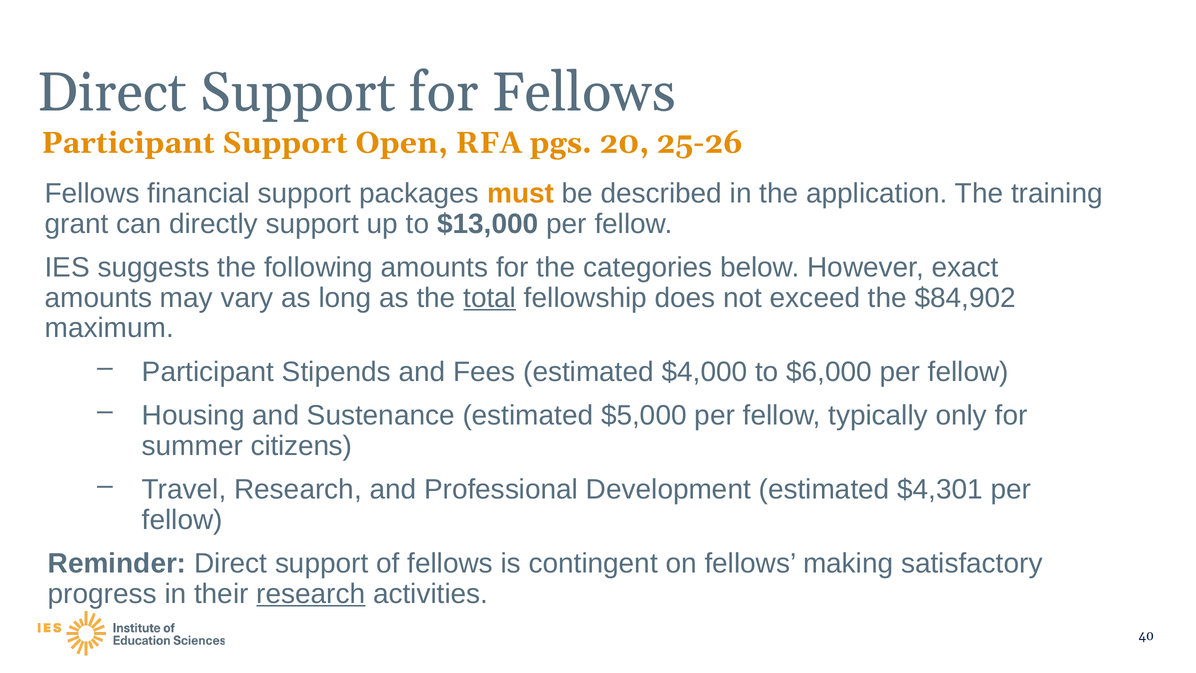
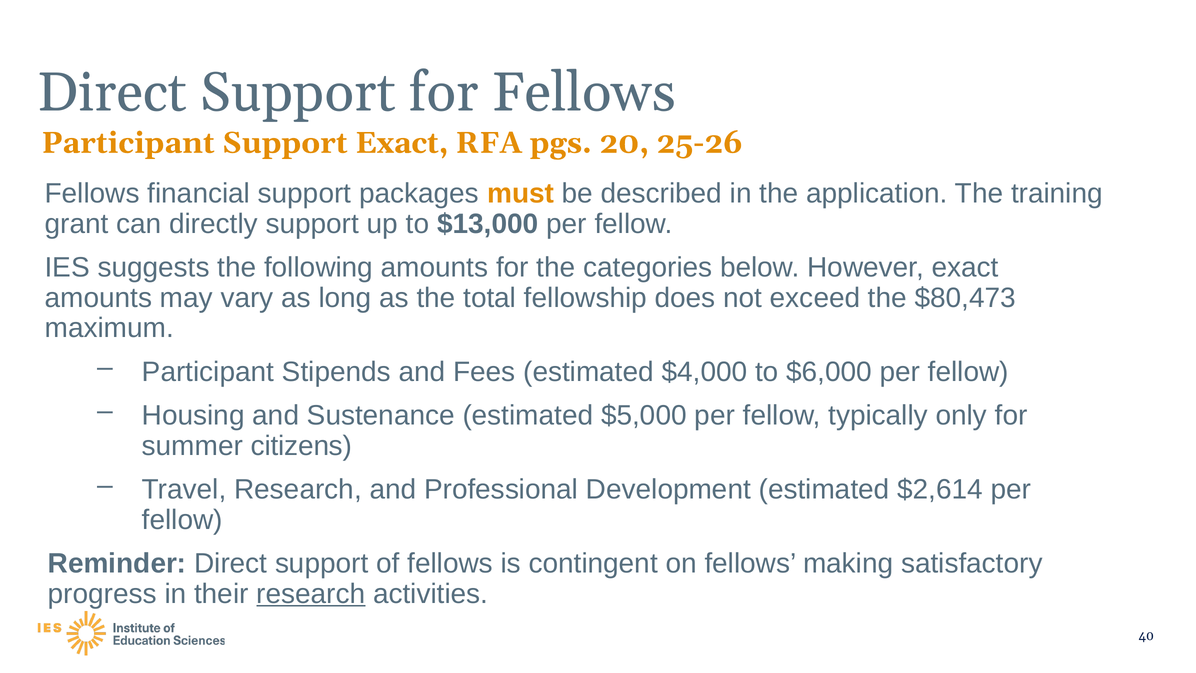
Support Open: Open -> Exact (402, 143)
total underline: present -> none (490, 298)
$84,902: $84,902 -> $80,473 (965, 298)
$4,301: $4,301 -> $2,614 (940, 489)
